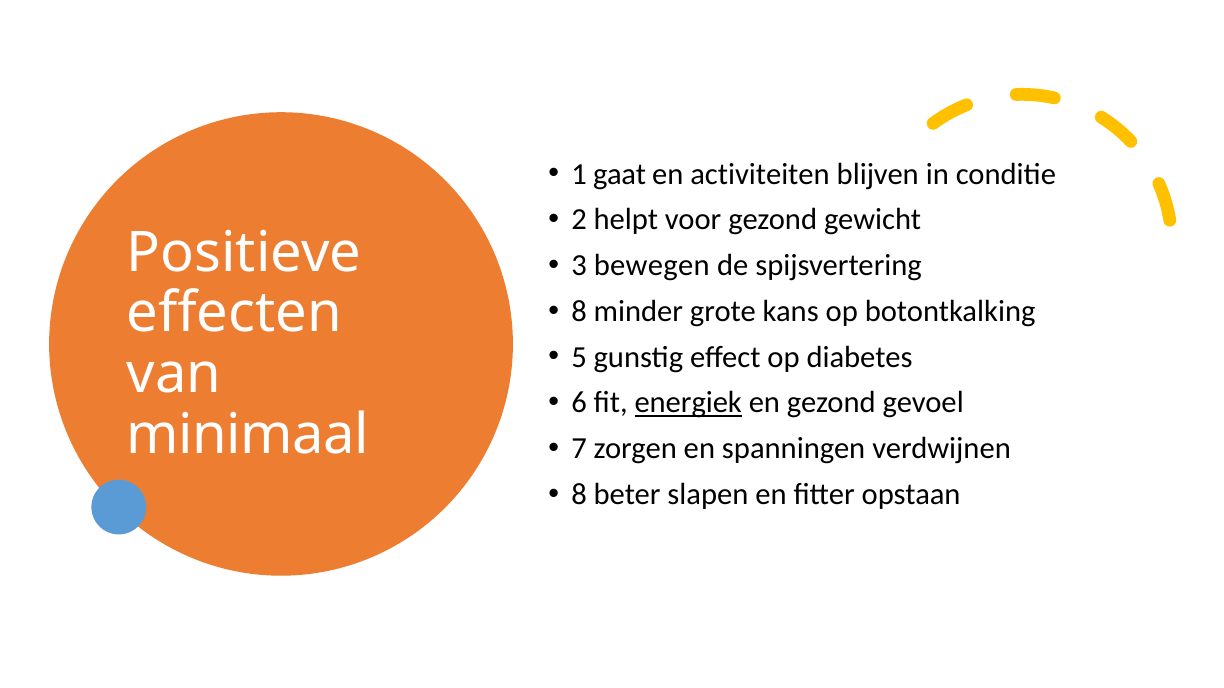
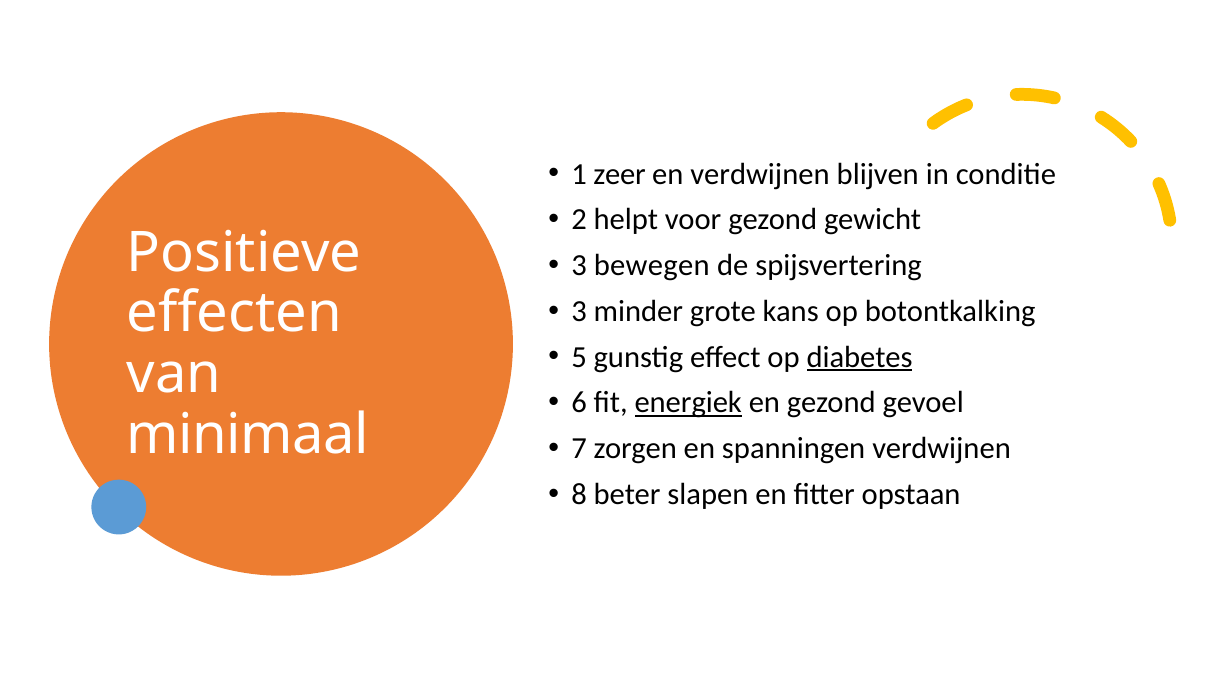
gaat: gaat -> zeer (620, 174)
en activiteiten: activiteiten -> verdwijnen (760, 174)
8: 8 -> 3 (579, 312)
diabetes underline: none -> present (860, 357)
